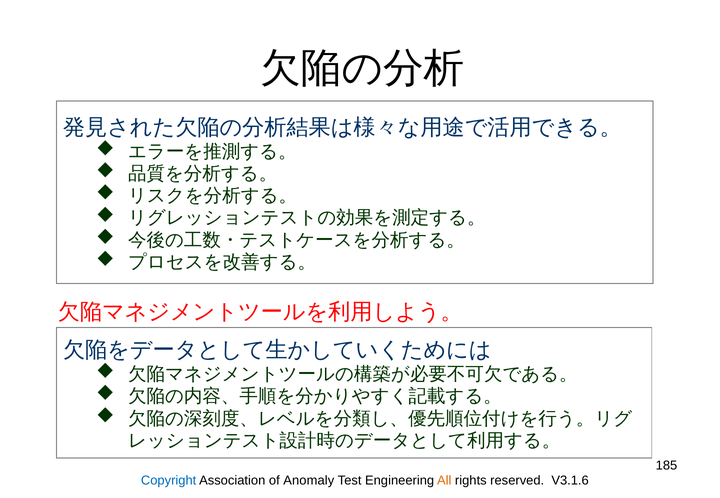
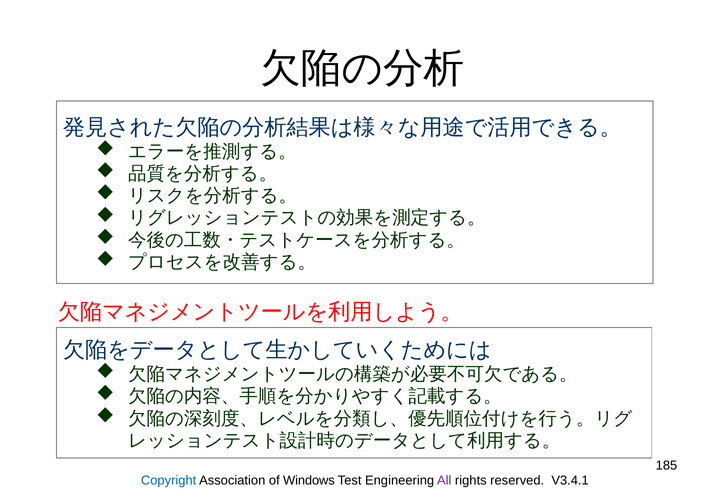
Anomaly: Anomaly -> Windows (309, 481)
All colour: orange -> purple (444, 481)
V3.1.6: V3.1.6 -> V3.4.1 (570, 481)
